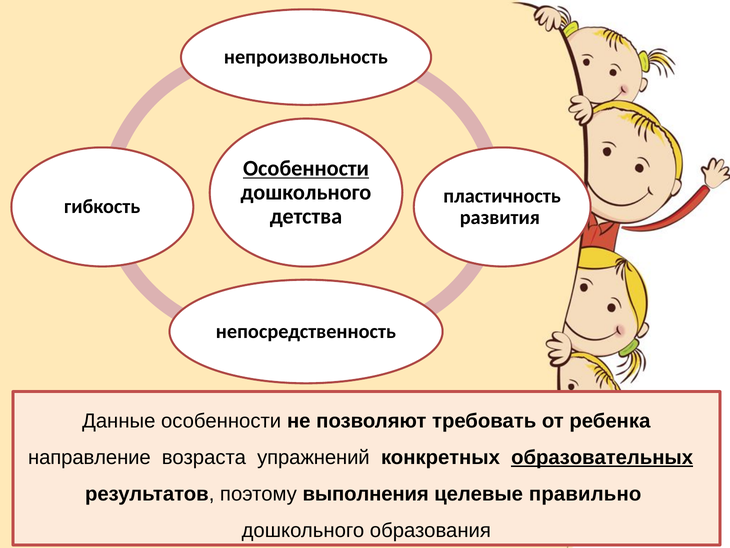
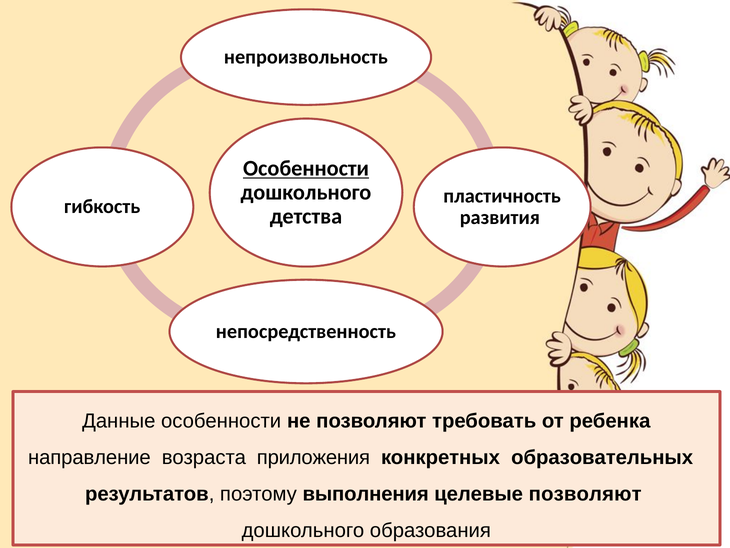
упражнений: упражнений -> приложения (313, 457)
образовательных underline: present -> none (602, 457)
целевые правильно: правильно -> позволяют (585, 494)
